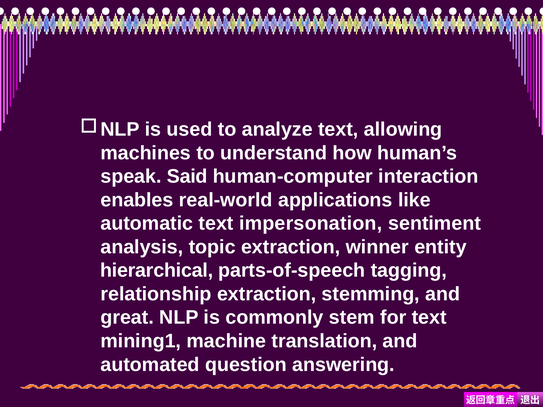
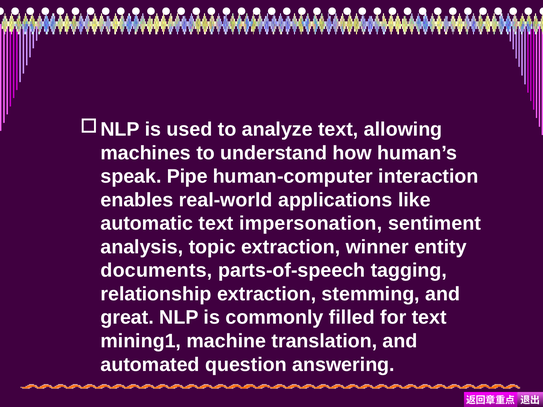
Said: Said -> Pipe (187, 177)
hierarchical: hierarchical -> documents (156, 271)
stem: stem -> filled (352, 318)
